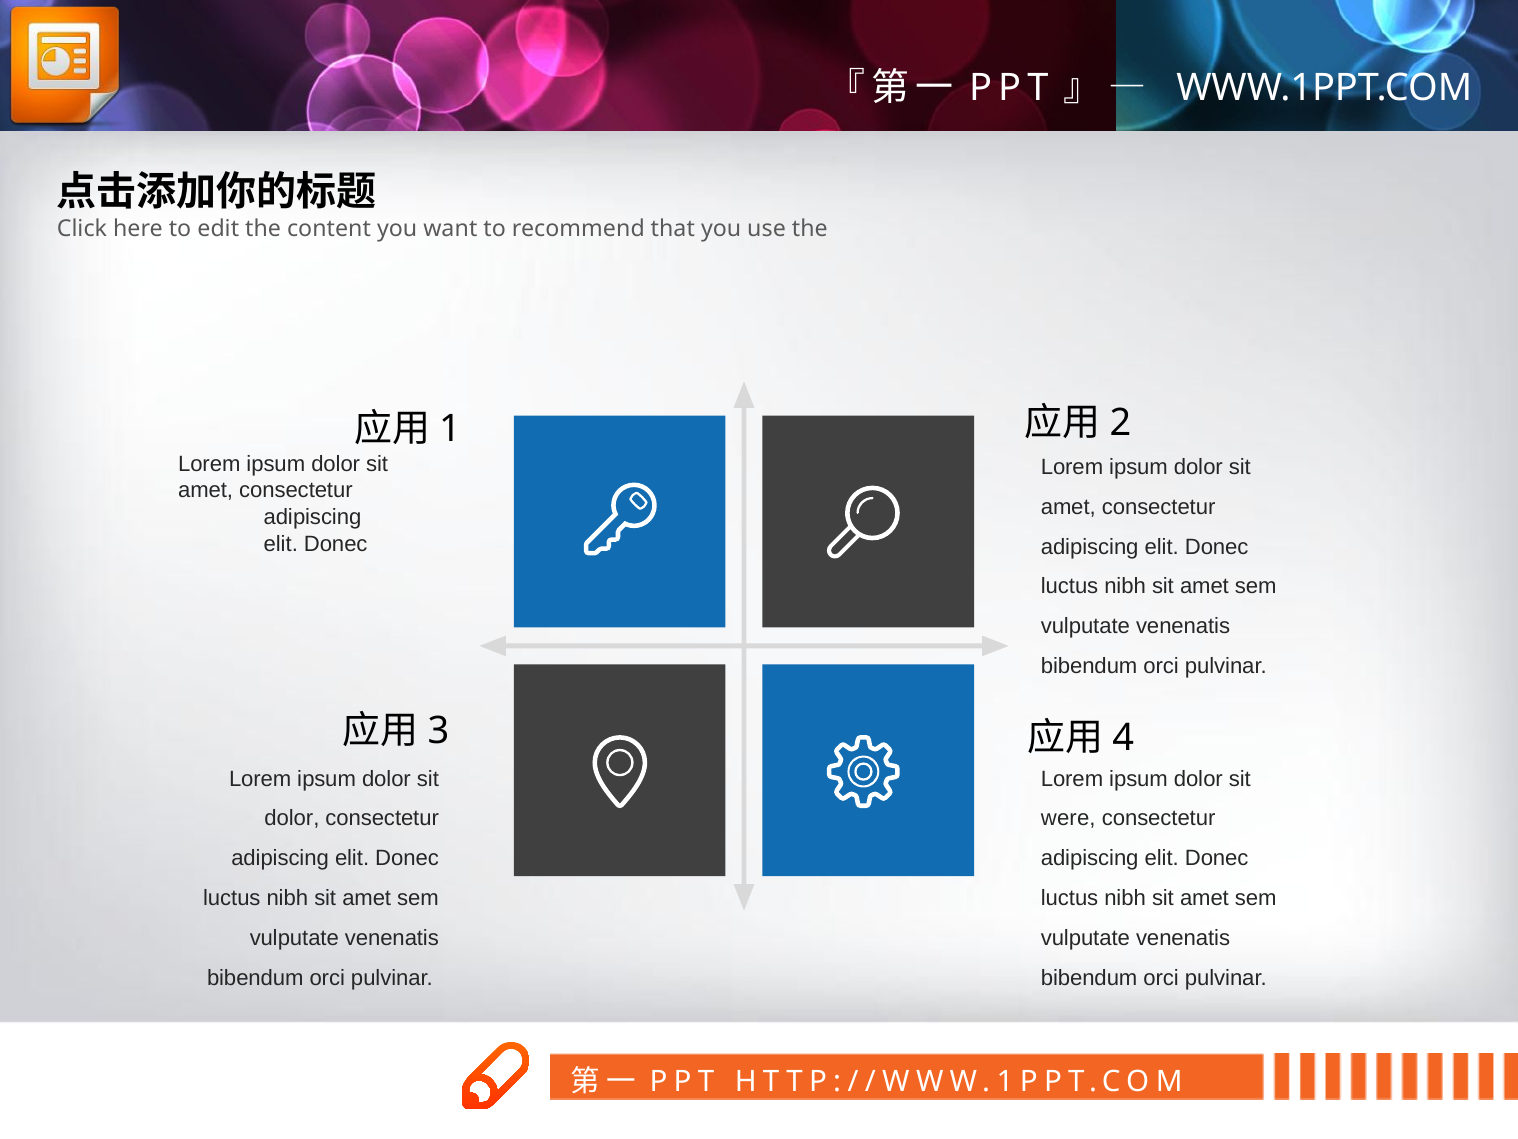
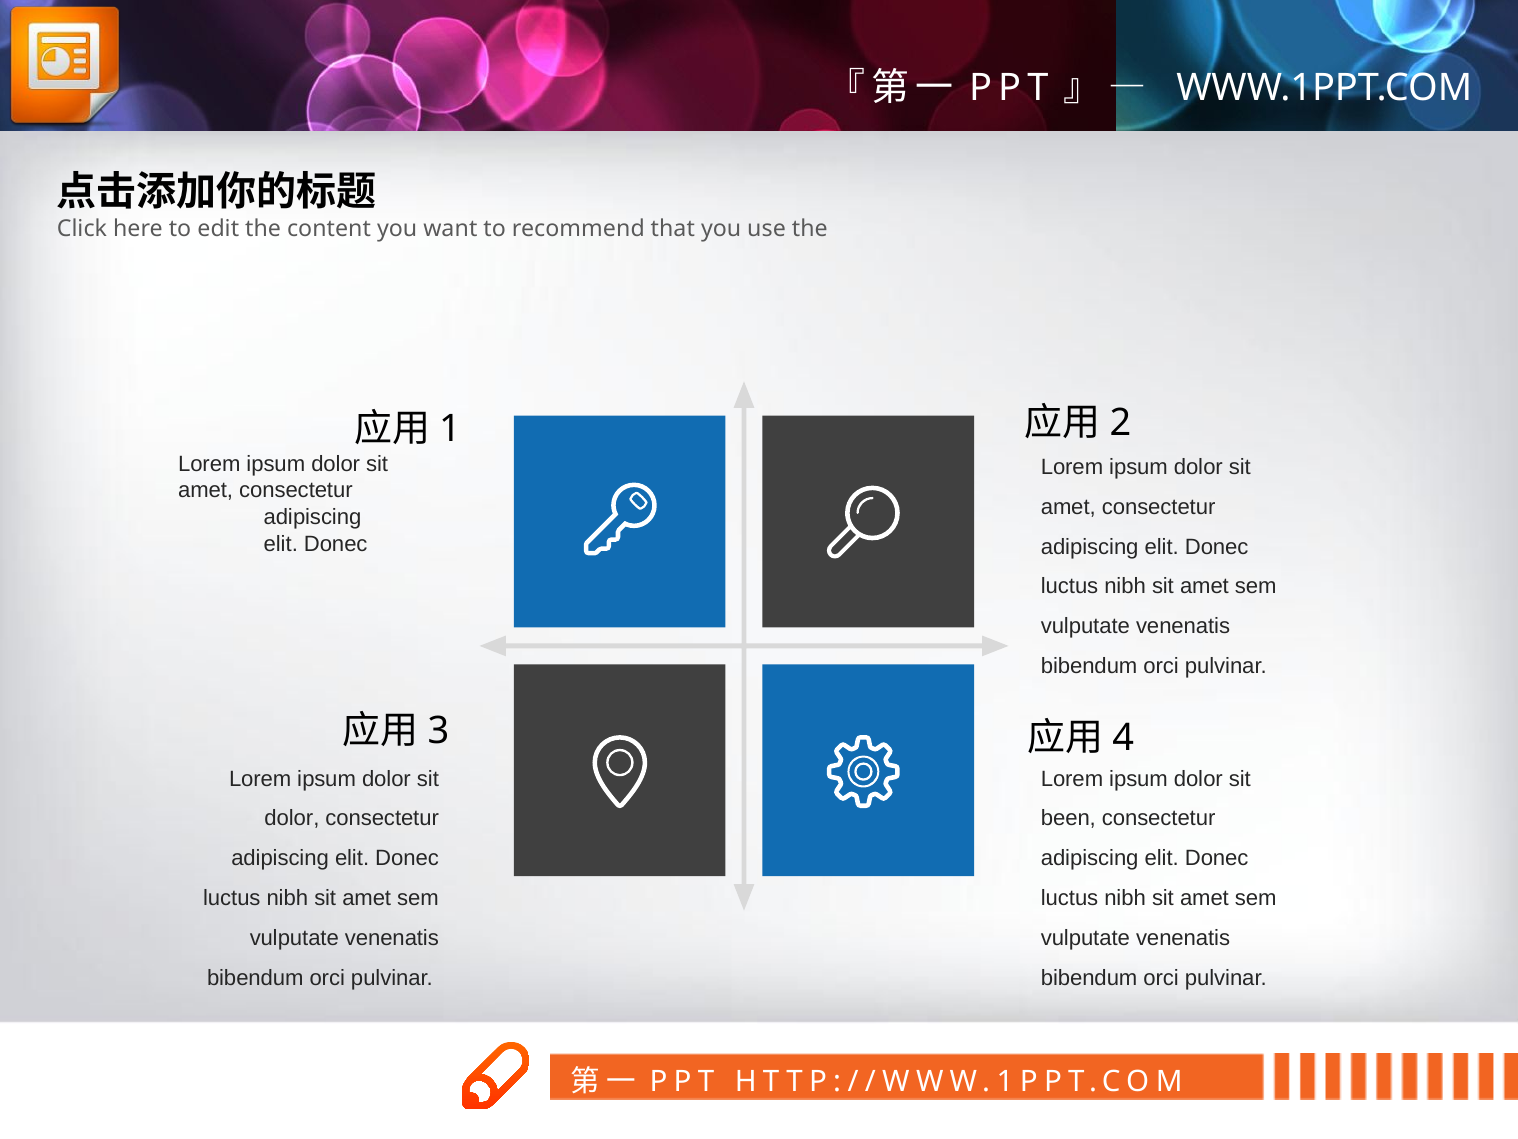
were: were -> been (1068, 818)
